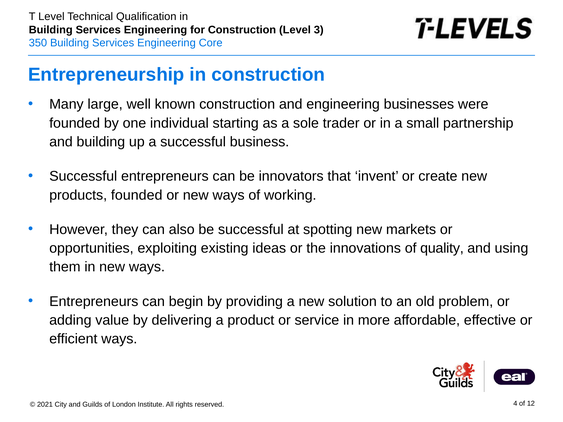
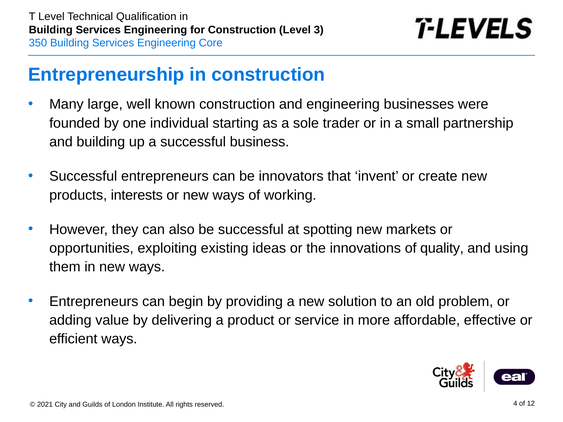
products founded: founded -> interests (137, 195)
